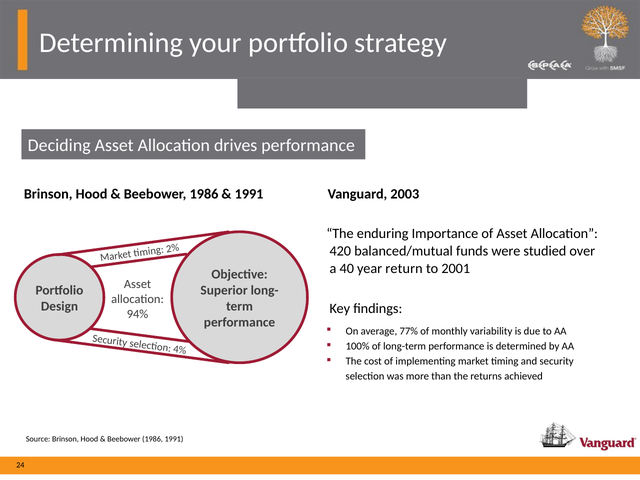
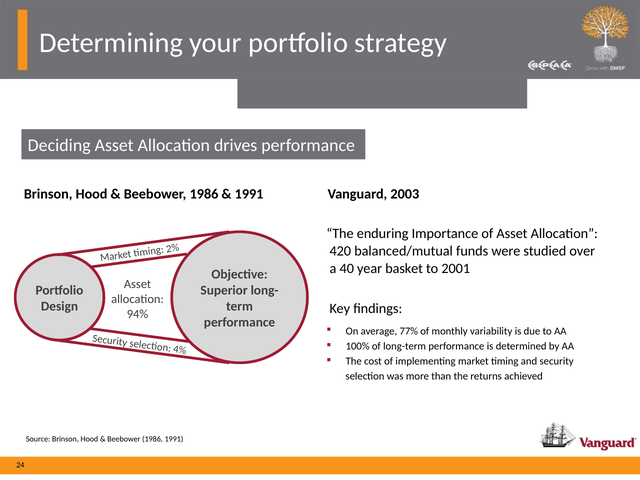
return: return -> basket (404, 269)
